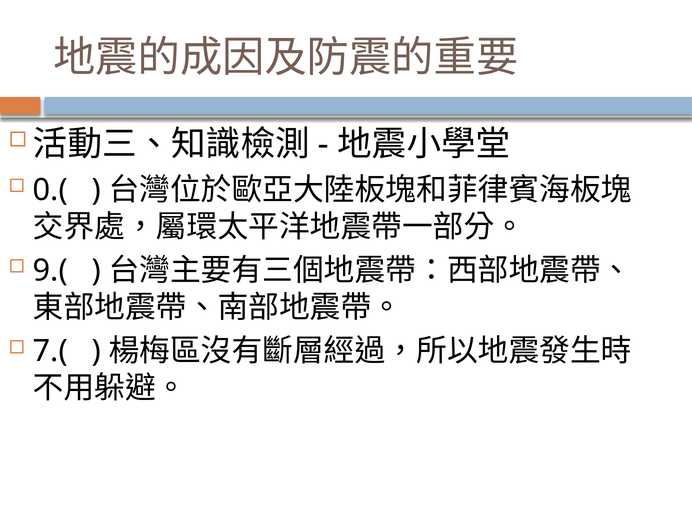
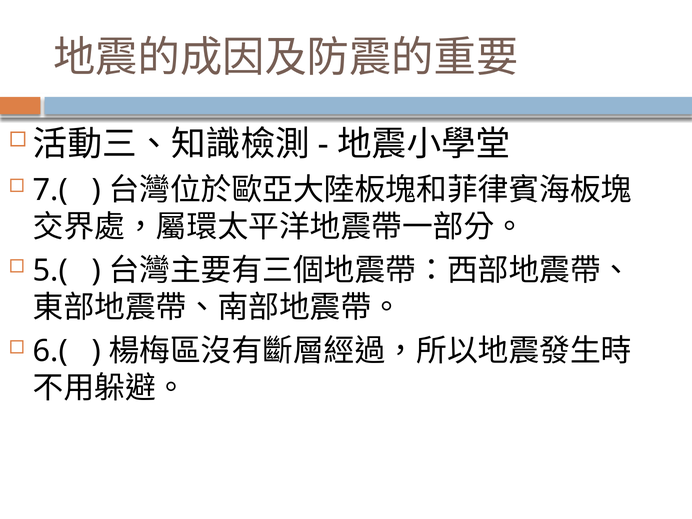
0.(: 0.( -> 7.( (50, 190)
9.(: 9.( -> 5.( (50, 271)
7.(: 7.( -> 6.( (50, 351)
